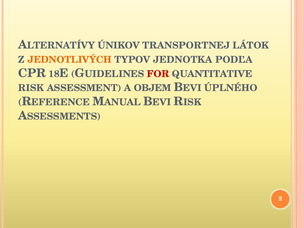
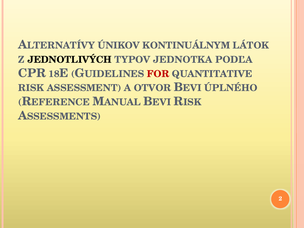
TRANSPORTNEJ: TRANSPORTNEJ -> KONTINUÁLNYM (186, 46)
JEDNOTLIVÝCH colour: orange -> black (70, 60)
OBJEM: OBJEM -> OTVOR (152, 88)
